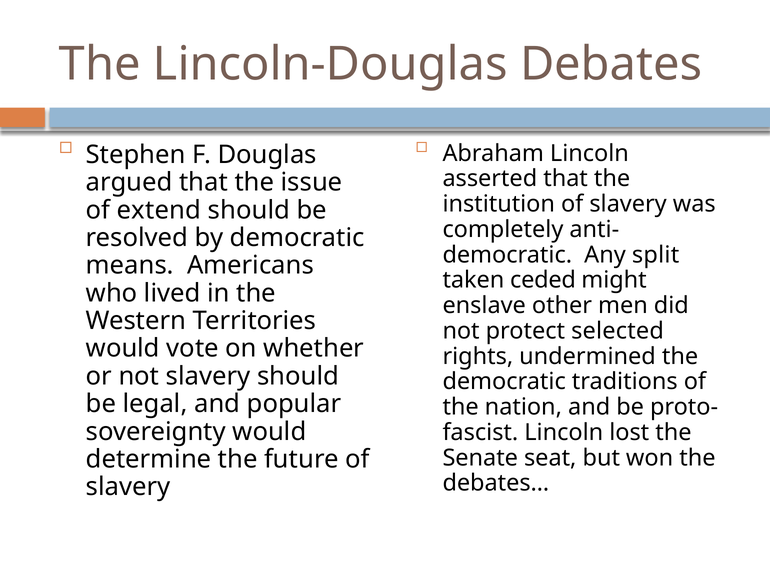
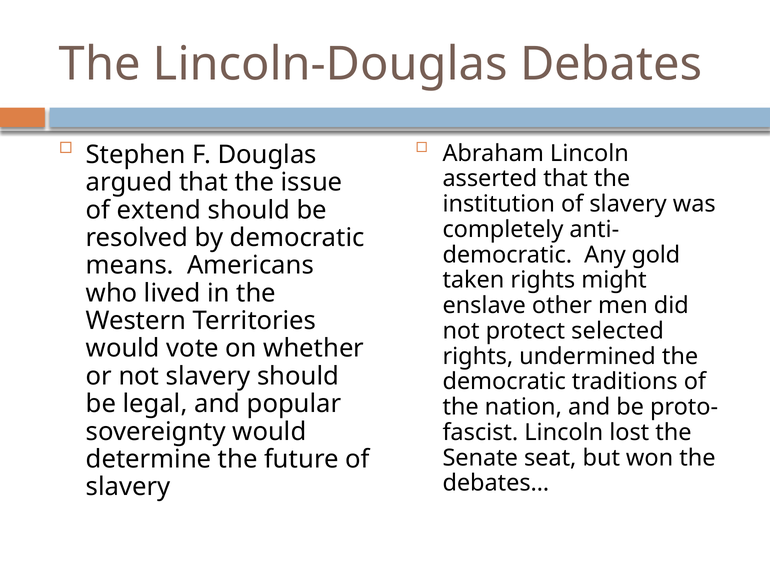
split: split -> gold (656, 255)
taken ceded: ceded -> rights (543, 280)
